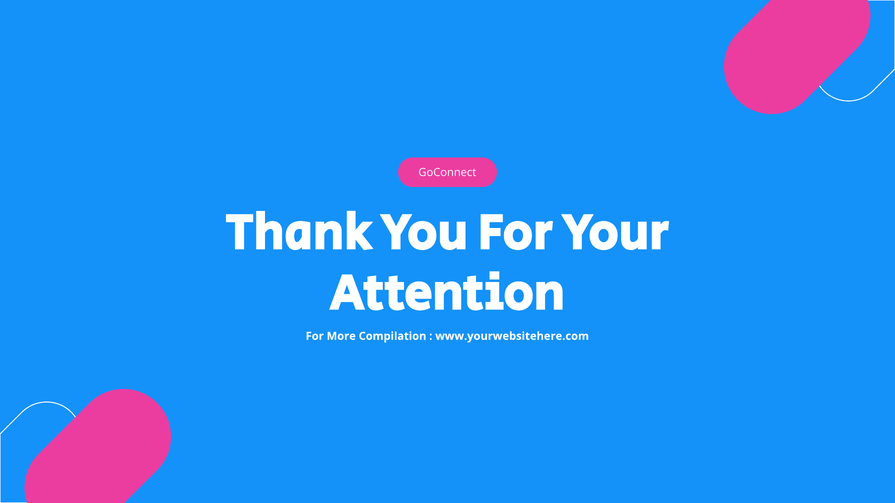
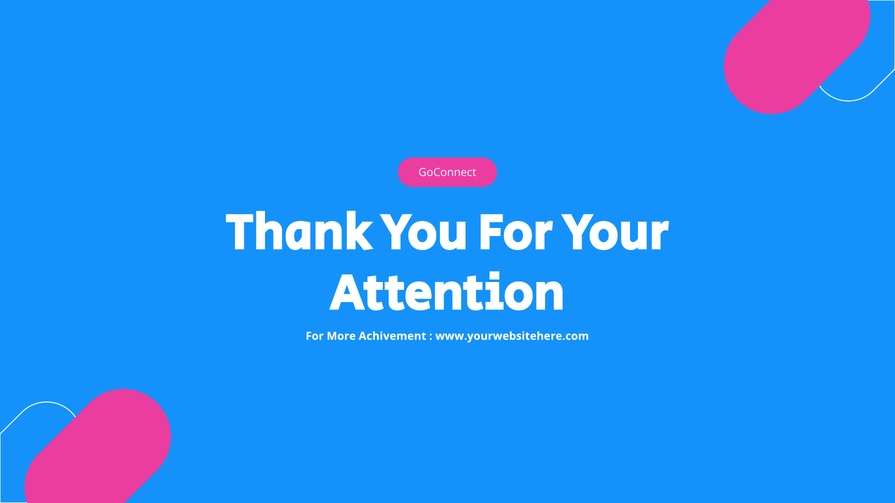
Compilation: Compilation -> Achivement (392, 336)
